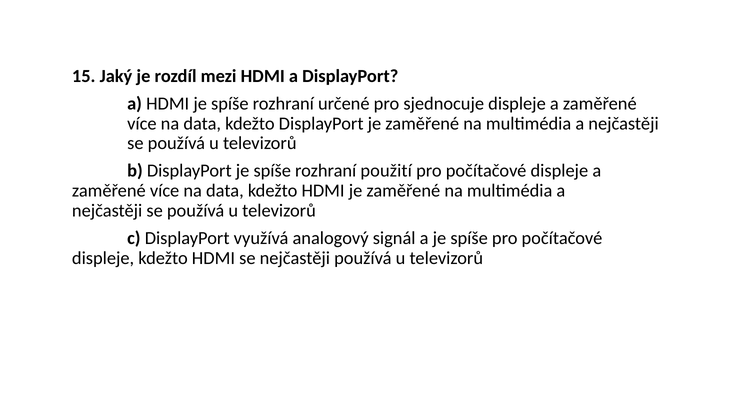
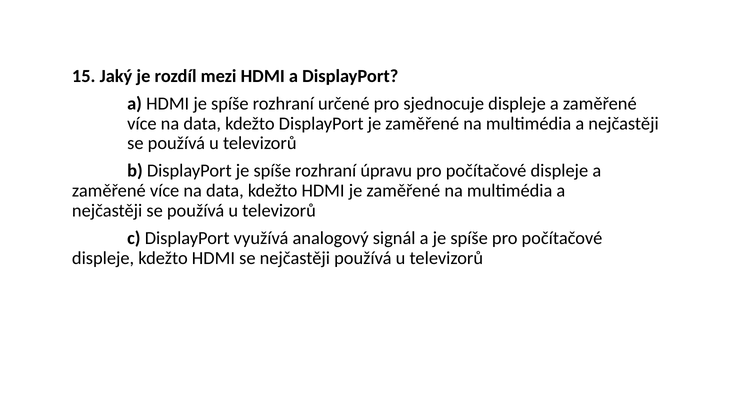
použití: použití -> úpravu (386, 171)
